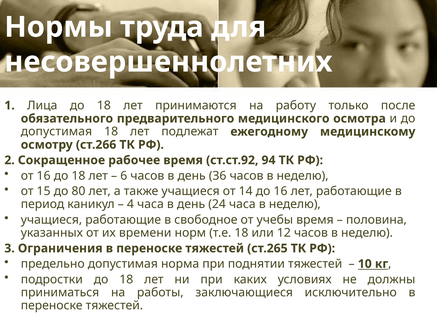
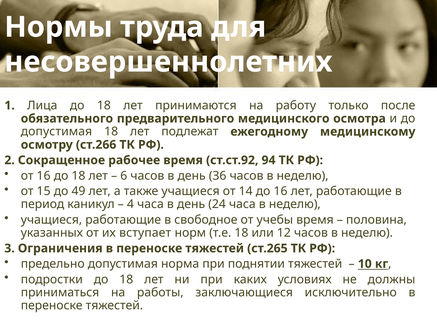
80: 80 -> 49 (78, 192)
времени: времени -> вступает (145, 233)
